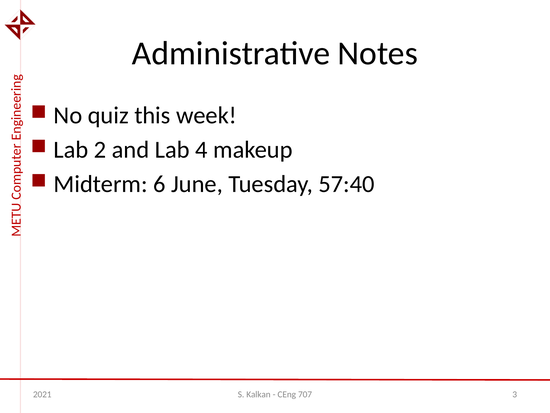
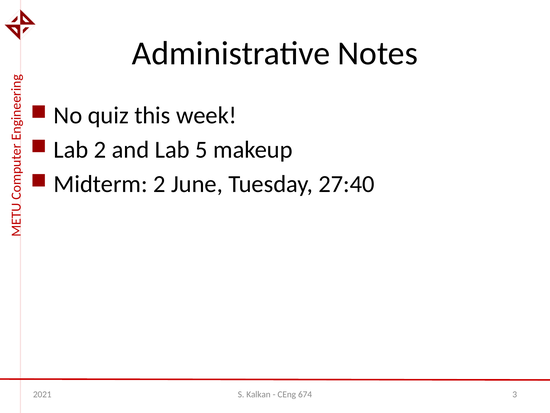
4: 4 -> 5 (201, 150)
Midterm 6: 6 -> 2 (159, 184)
57:40: 57:40 -> 27:40 (346, 184)
707: 707 -> 674 (305, 394)
